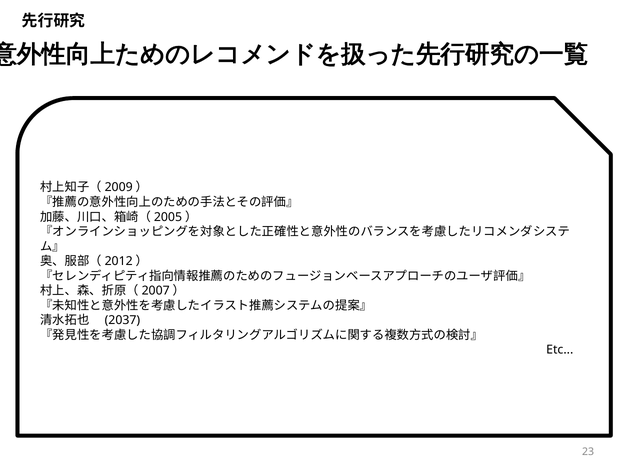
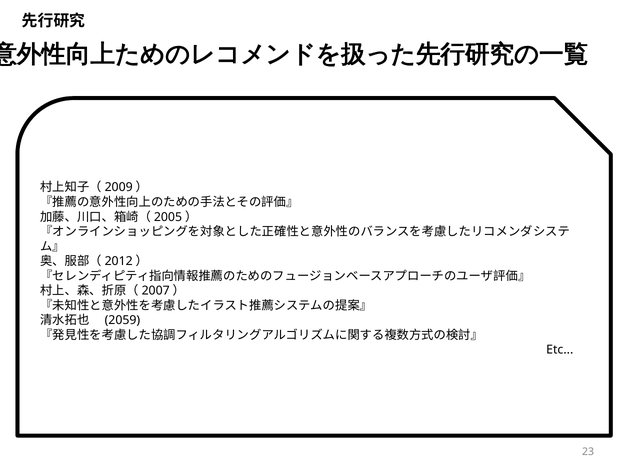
2037: 2037 -> 2059 (122, 320)
